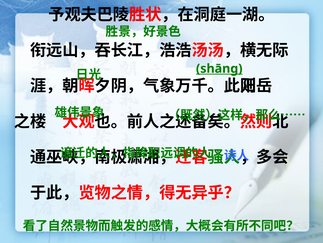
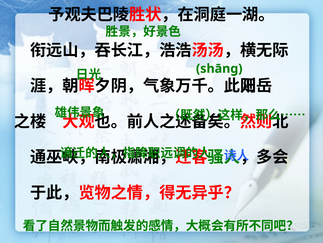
shāng underline: present -> none (219, 68)
